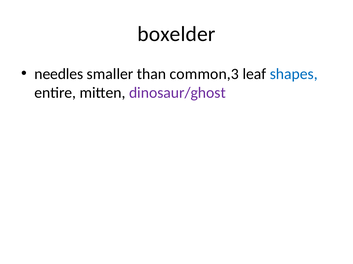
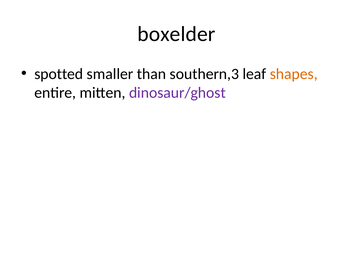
needles: needles -> spotted (59, 74)
common,3: common,3 -> southern,3 (204, 74)
shapes colour: blue -> orange (294, 74)
